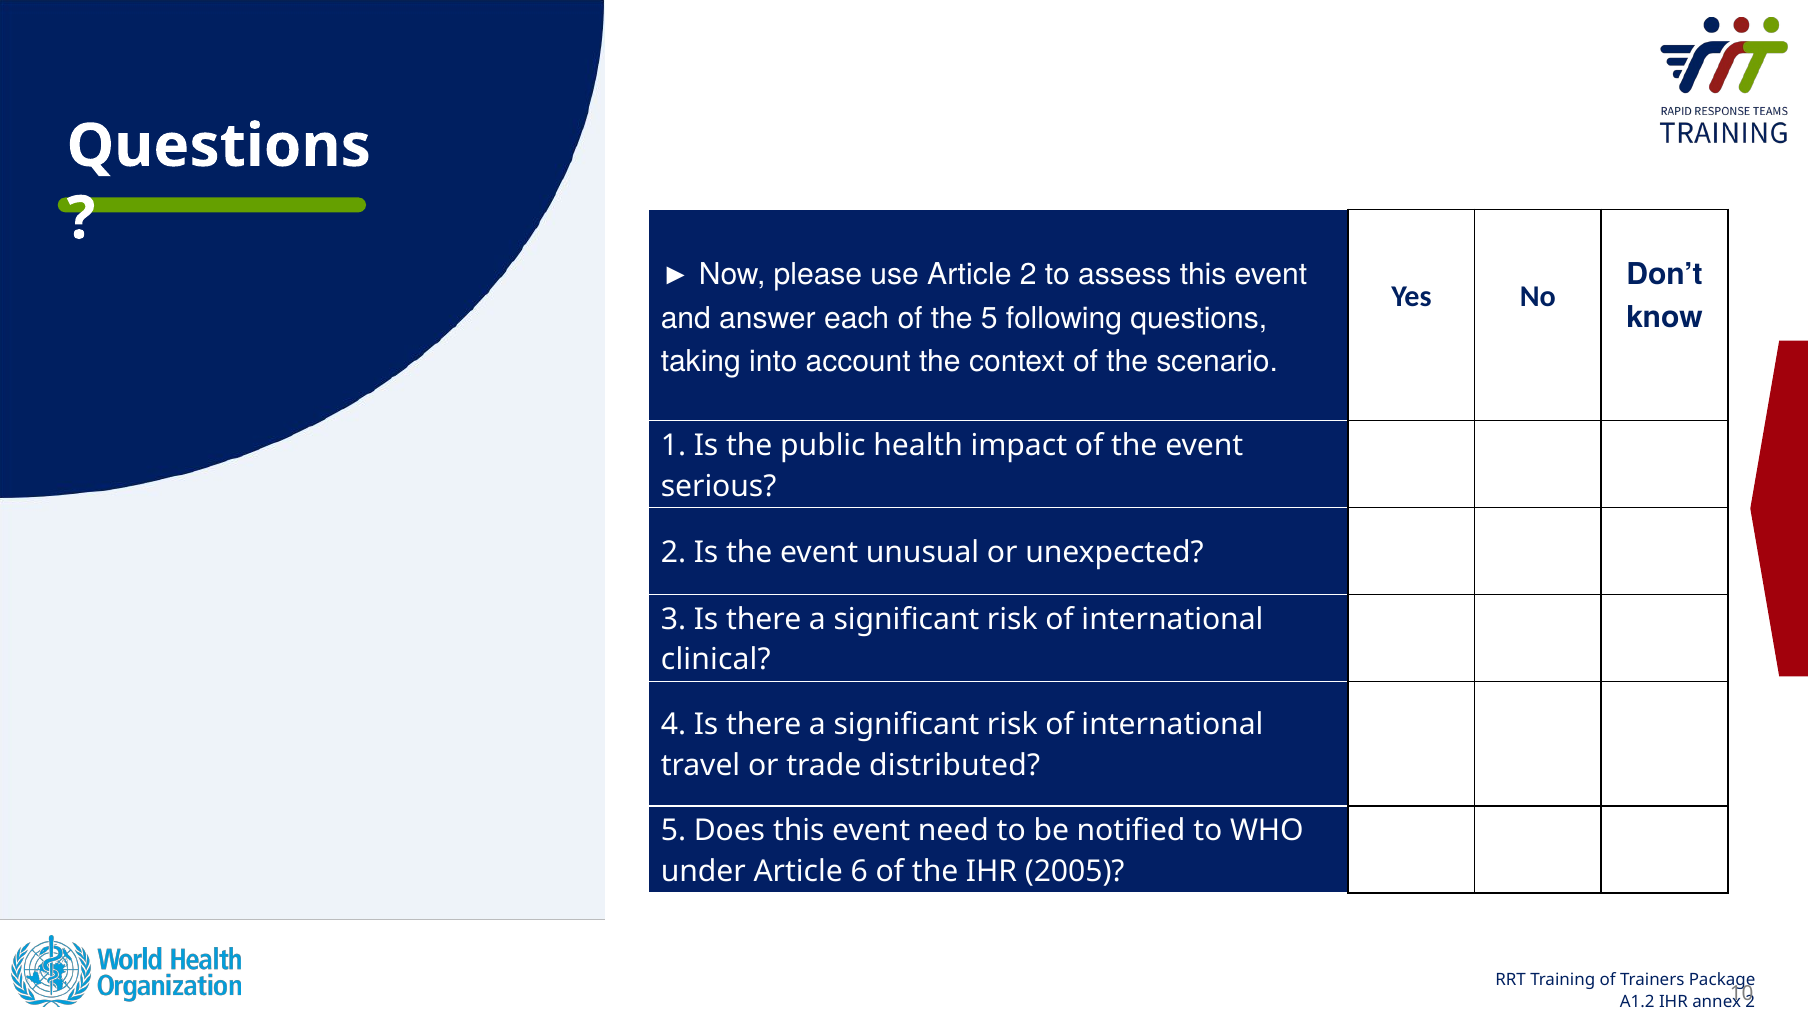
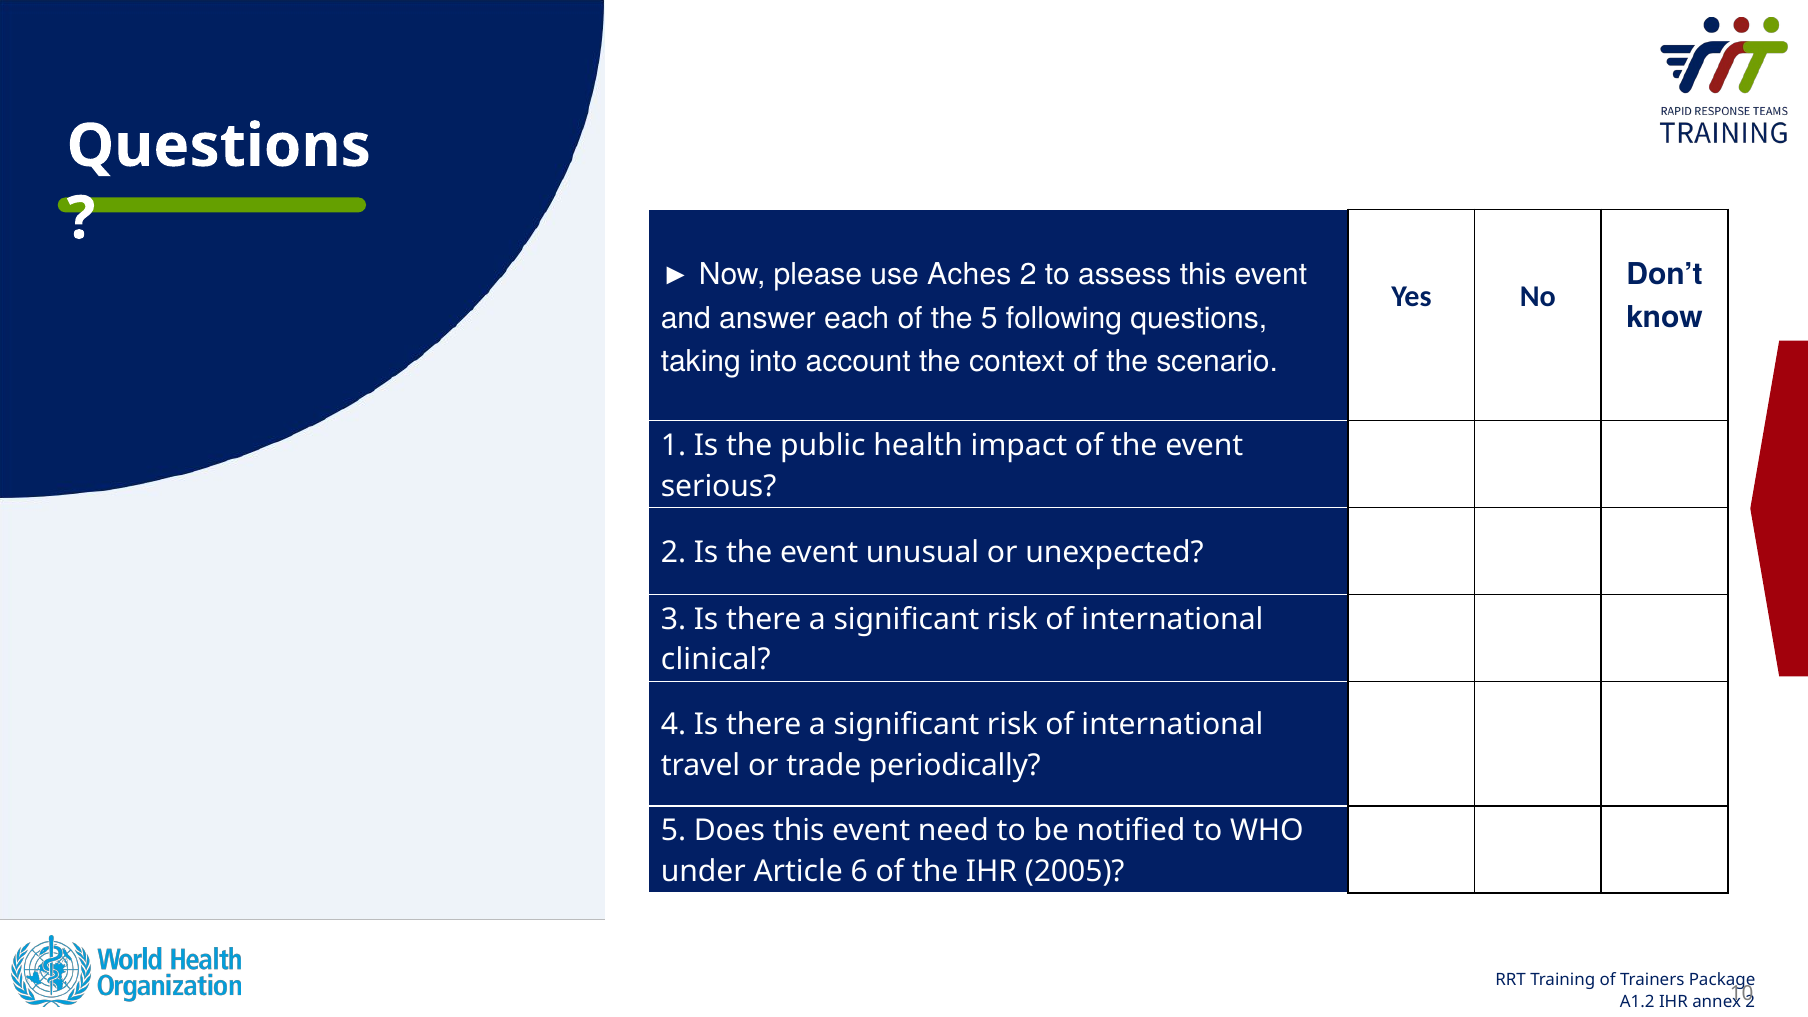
use Article: Article -> Aches (969, 275)
distributed: distributed -> periodically (955, 766)
